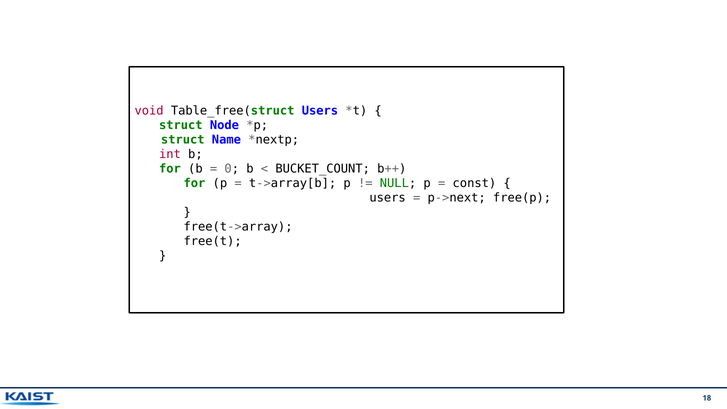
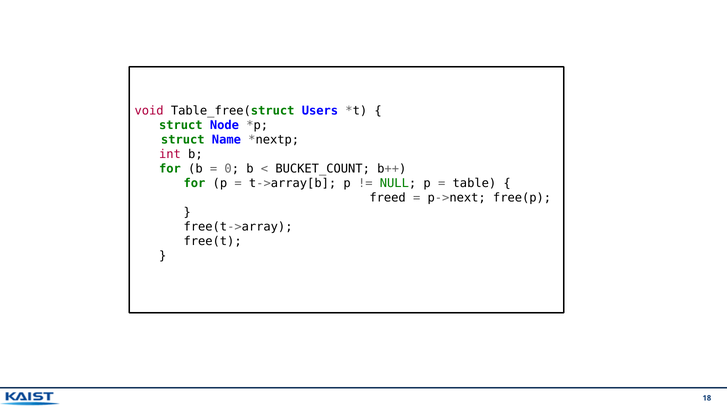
const: const -> table (474, 183)
users: users -> freed (388, 198)
